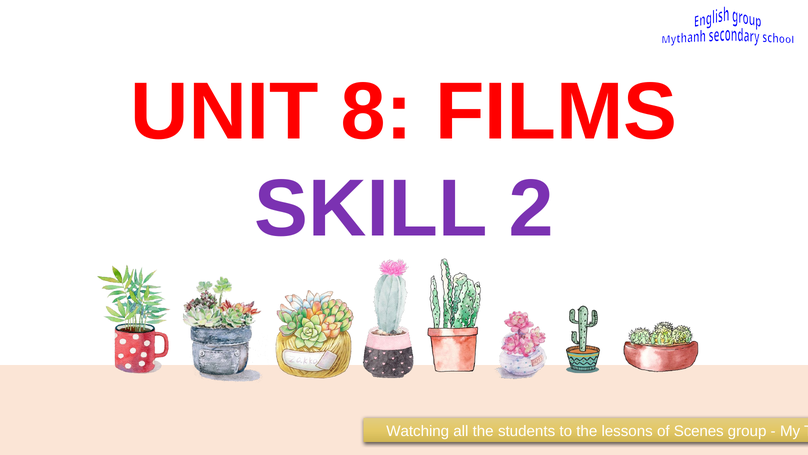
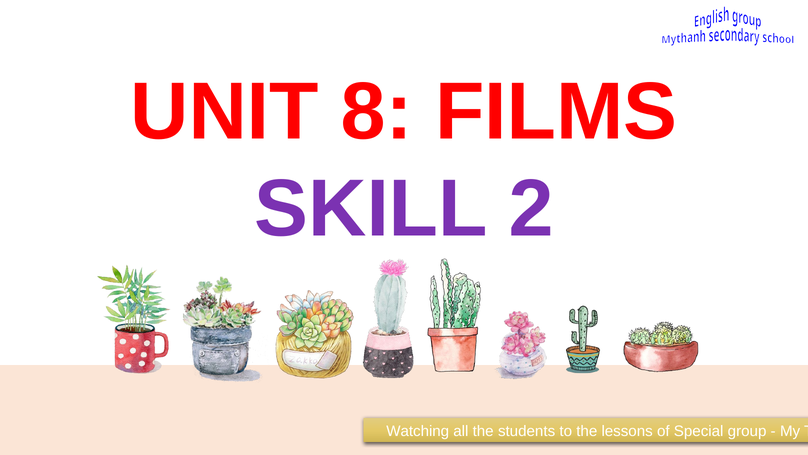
Scenes: Scenes -> Special (699, 431)
